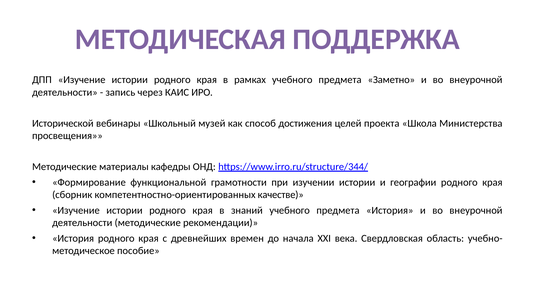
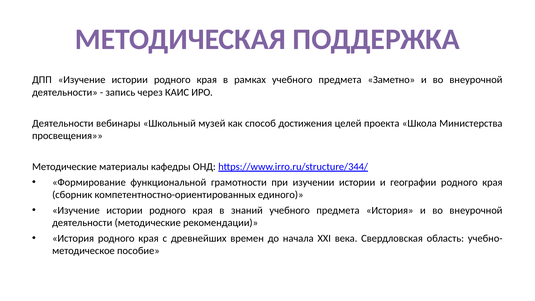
Исторической: Исторической -> Деятельности (63, 123)
качестве: качестве -> единого (281, 195)
